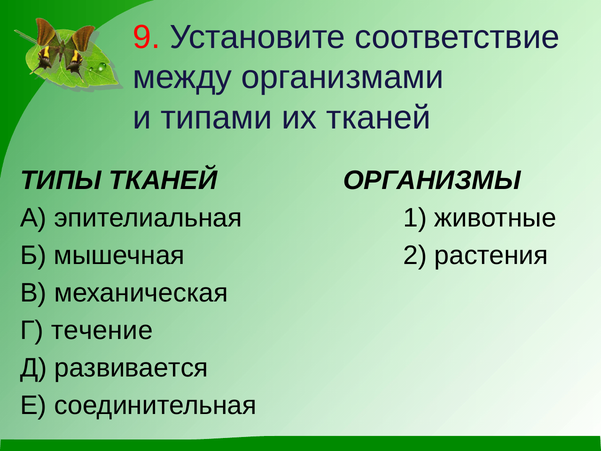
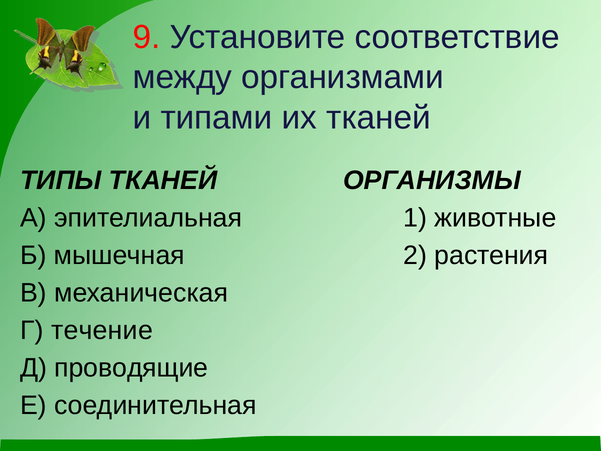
развивается: развивается -> проводящие (131, 368)
